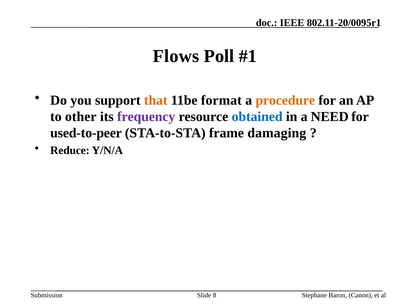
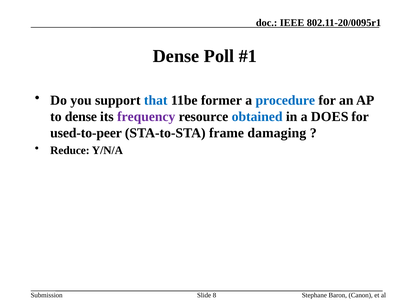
Flows: Flows -> Dense (176, 56)
that colour: orange -> blue (156, 100)
format: format -> former (221, 100)
procedure colour: orange -> blue (285, 100)
to other: other -> dense (81, 116)
NEED: NEED -> DOES (330, 116)
